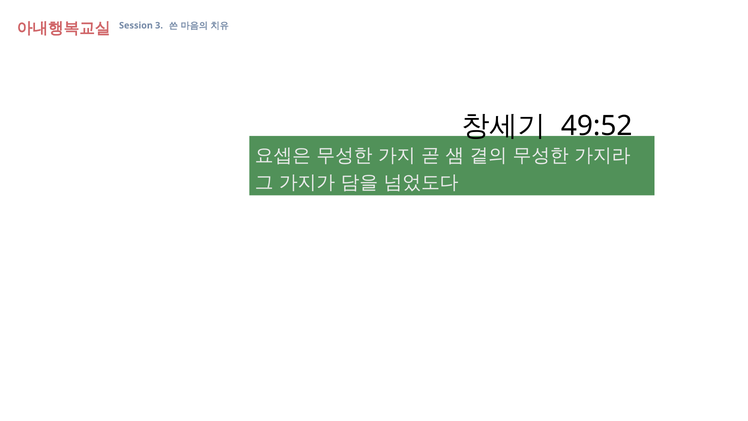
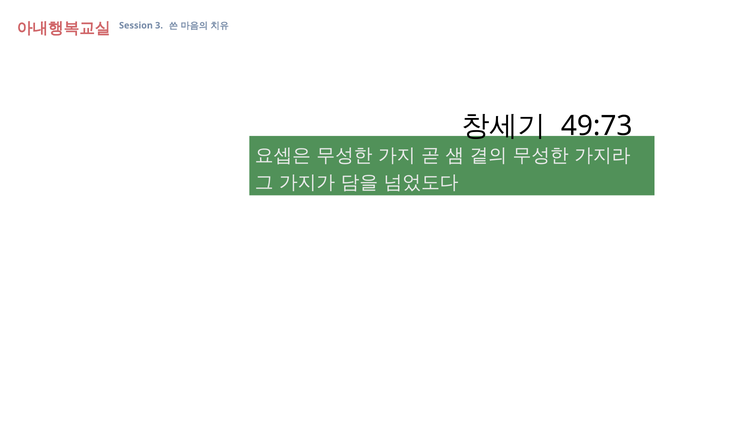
49:52: 49:52 -> 49:73 (597, 126)
